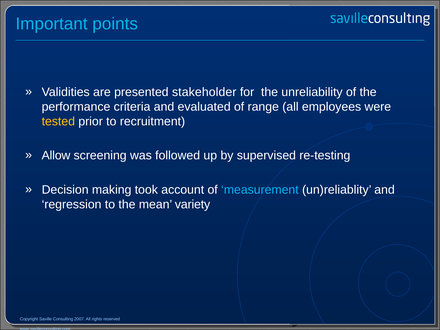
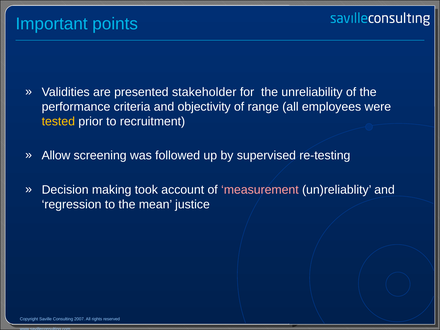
evaluated: evaluated -> objectivity (204, 107)
measurement colour: light blue -> pink (260, 190)
variety: variety -> justice (192, 205)
